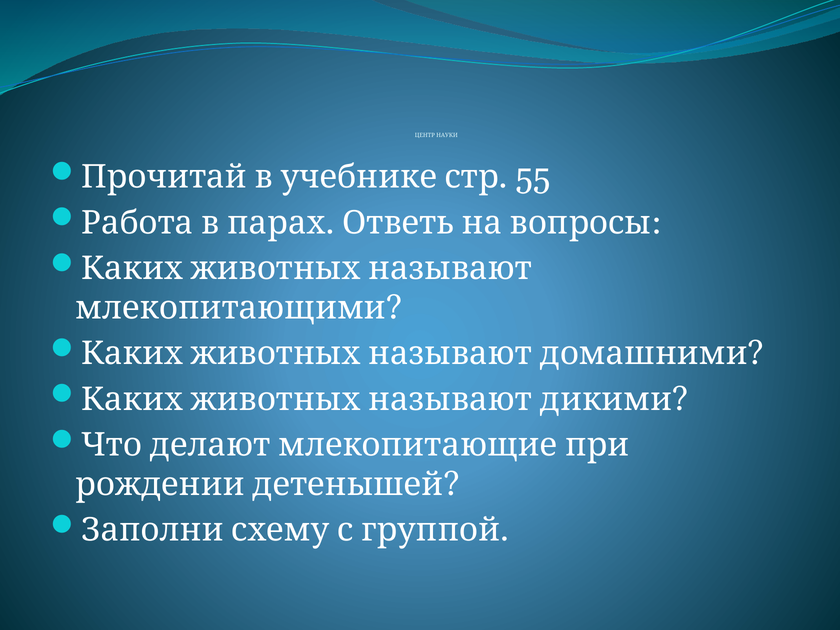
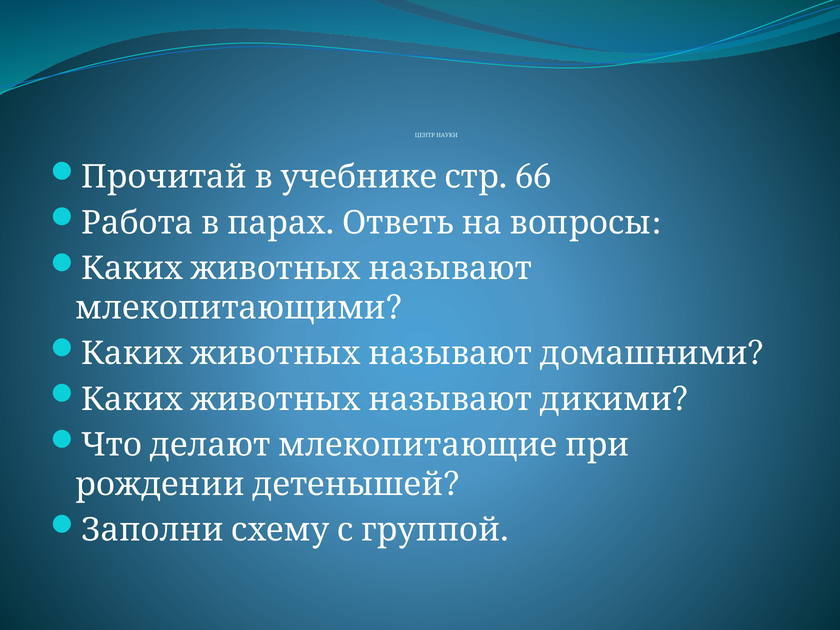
55: 55 -> 66 (534, 177)
